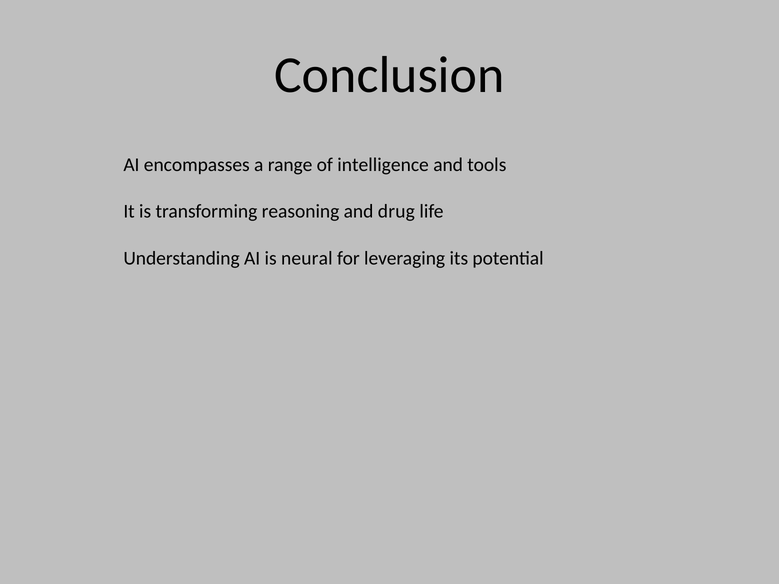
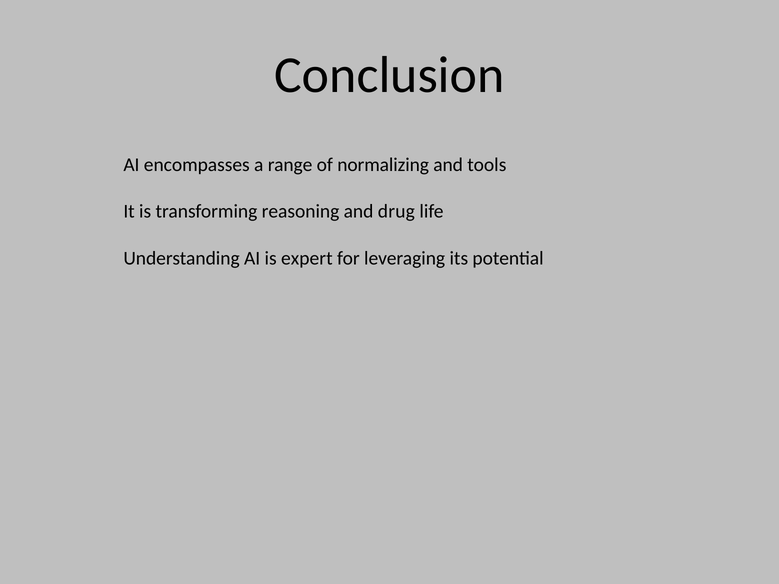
intelligence: intelligence -> normalizing (383, 165)
neural: neural -> expert (307, 258)
